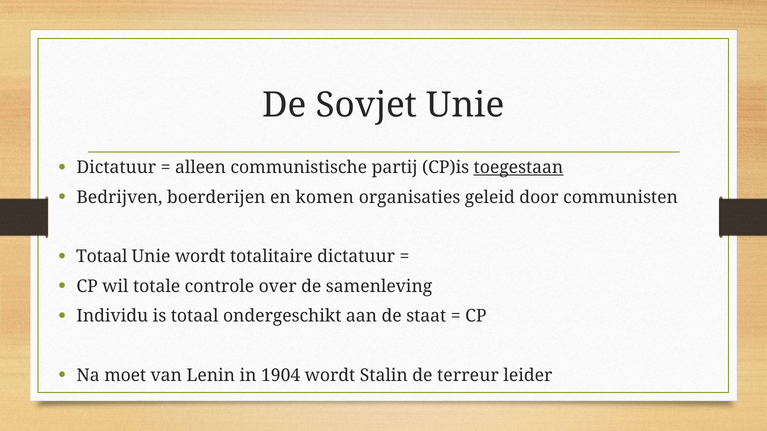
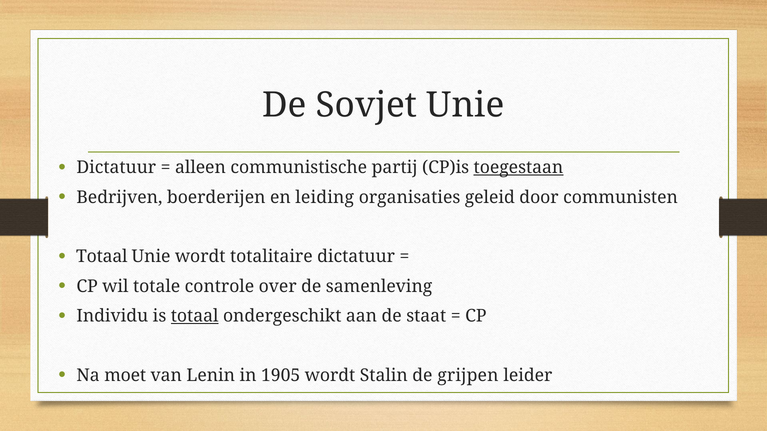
komen: komen -> leiding (325, 198)
totaal underline: none -> present (195, 316)
1904: 1904 -> 1905 (281, 376)
terreur: terreur -> grijpen (468, 376)
